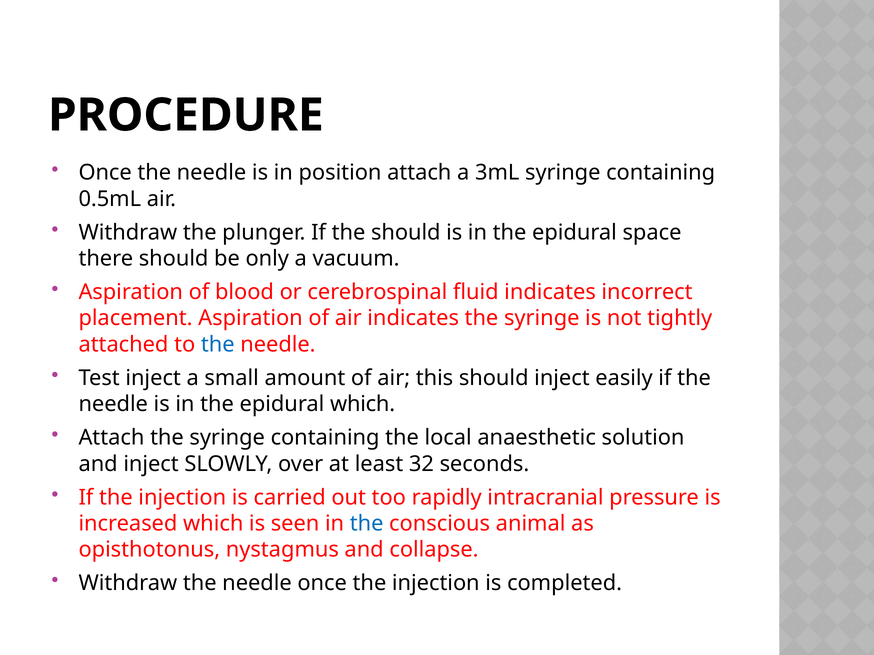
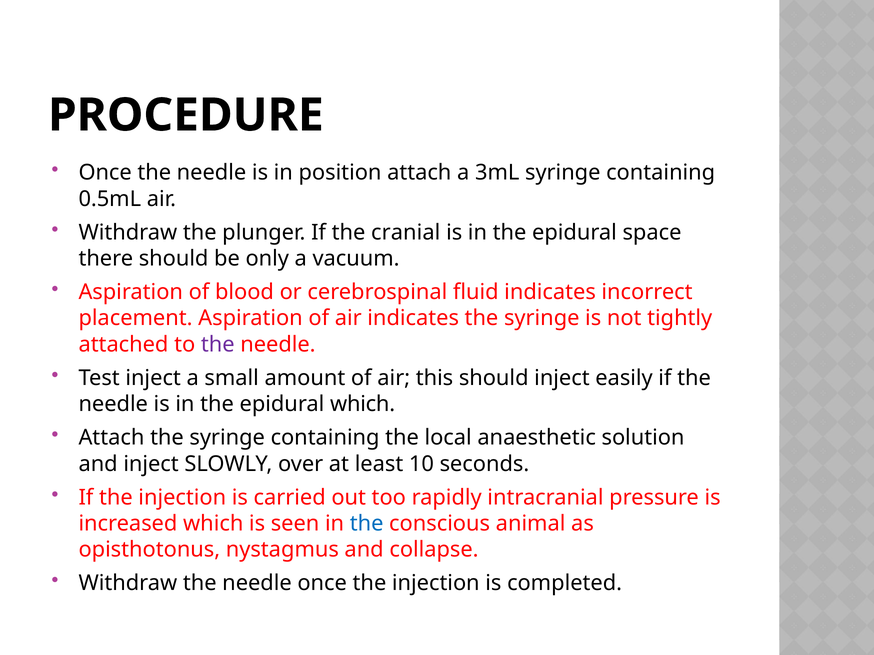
the should: should -> cranial (406, 233)
the colour: blue -> purple (218, 345)
32: 32 -> 10 (421, 464)
